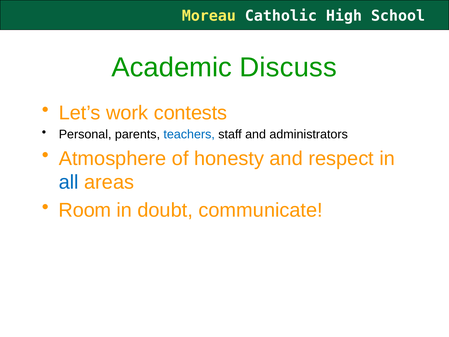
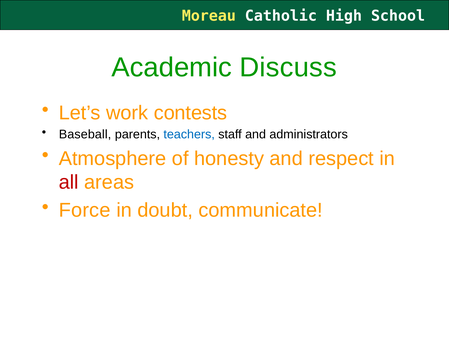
Personal: Personal -> Baseball (85, 134)
all colour: blue -> red (69, 182)
Room: Room -> Force (85, 210)
